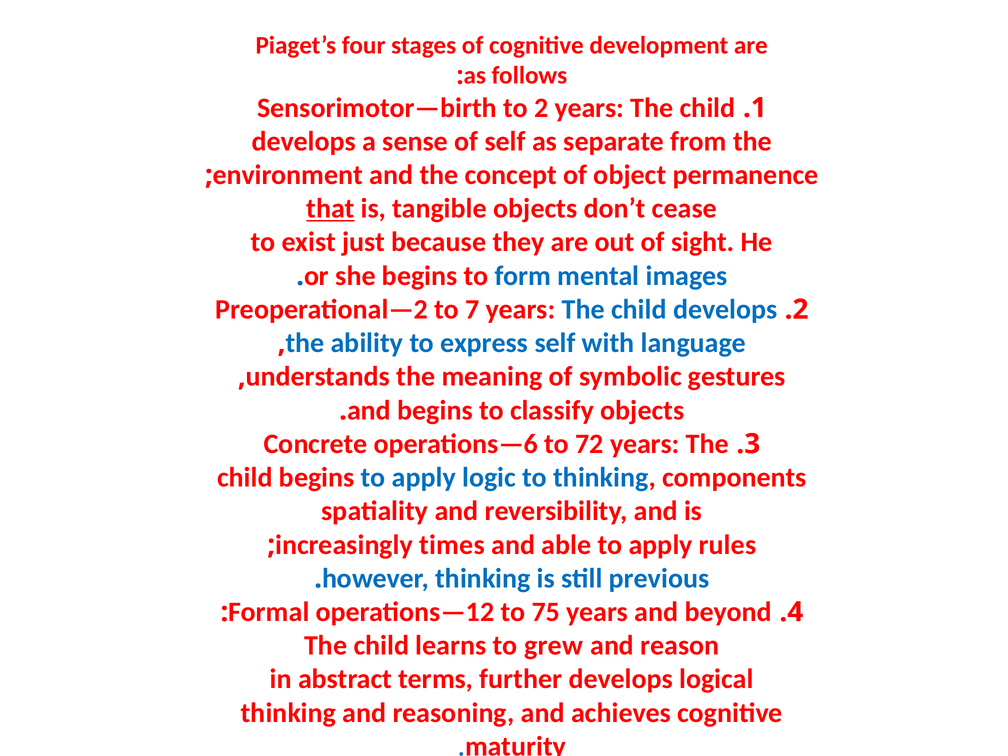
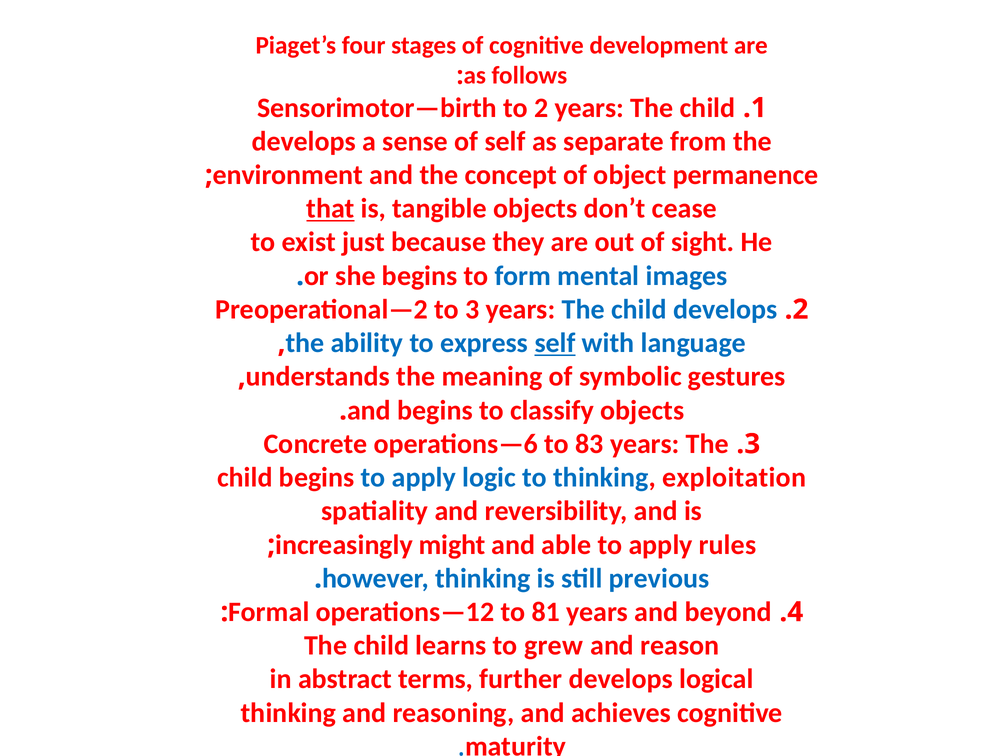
to 7: 7 -> 3 (472, 309)
self underline: none -> present (555, 343)
72: 72 -> 83 (589, 444)
components: components -> exploitation (734, 478)
times: times -> might (452, 545)
75: 75 -> 81 (546, 612)
